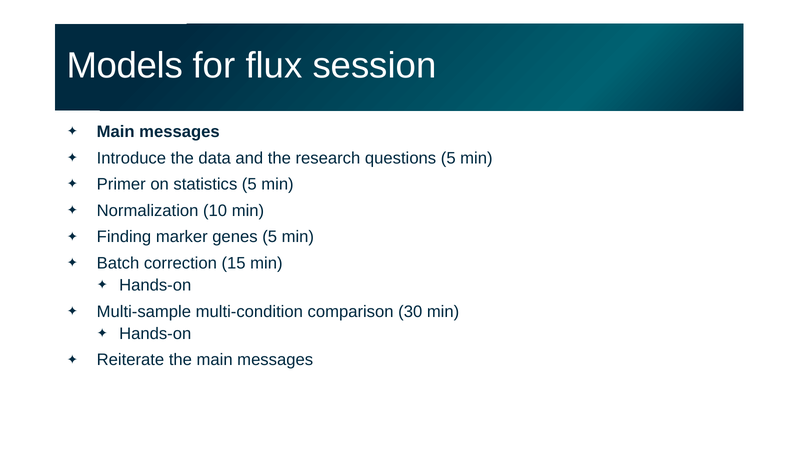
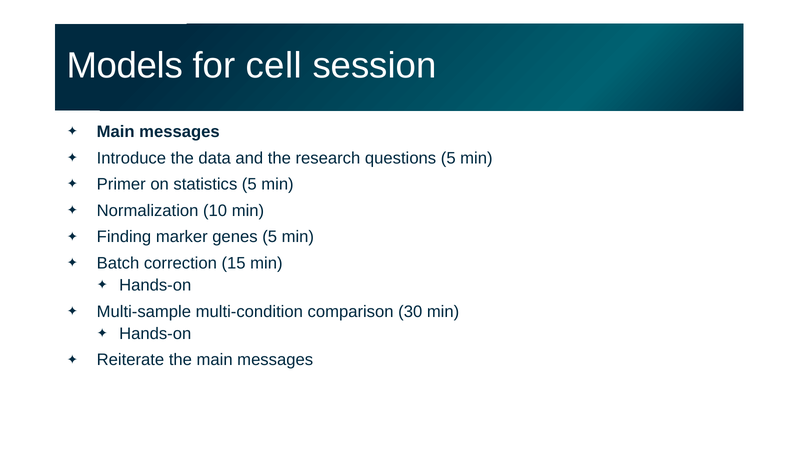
flux: flux -> cell (274, 66)
